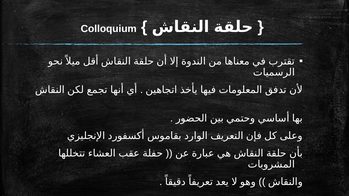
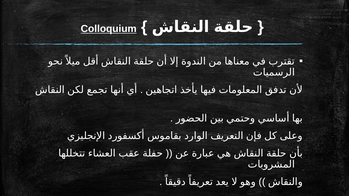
Colloquium underline: none -> present (109, 29)
